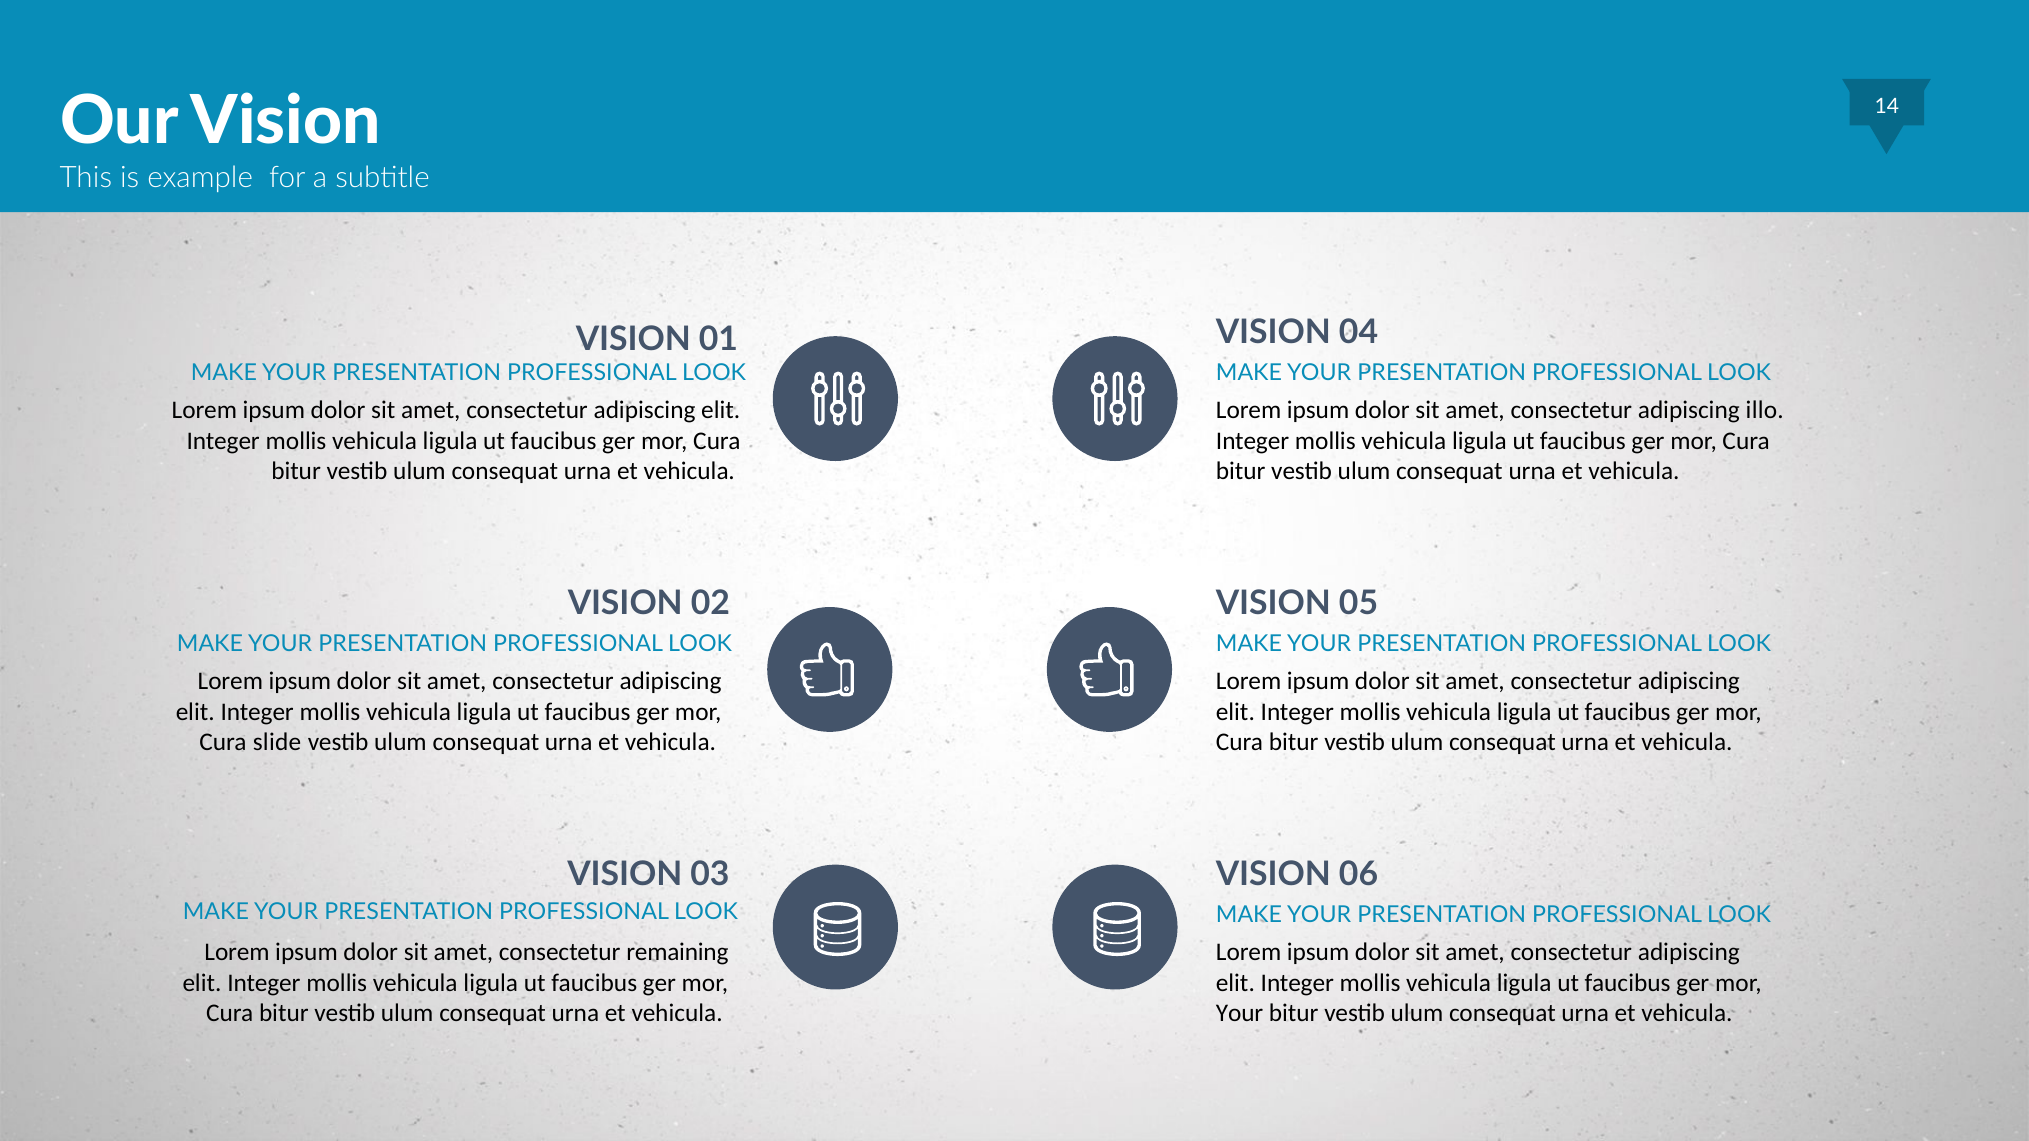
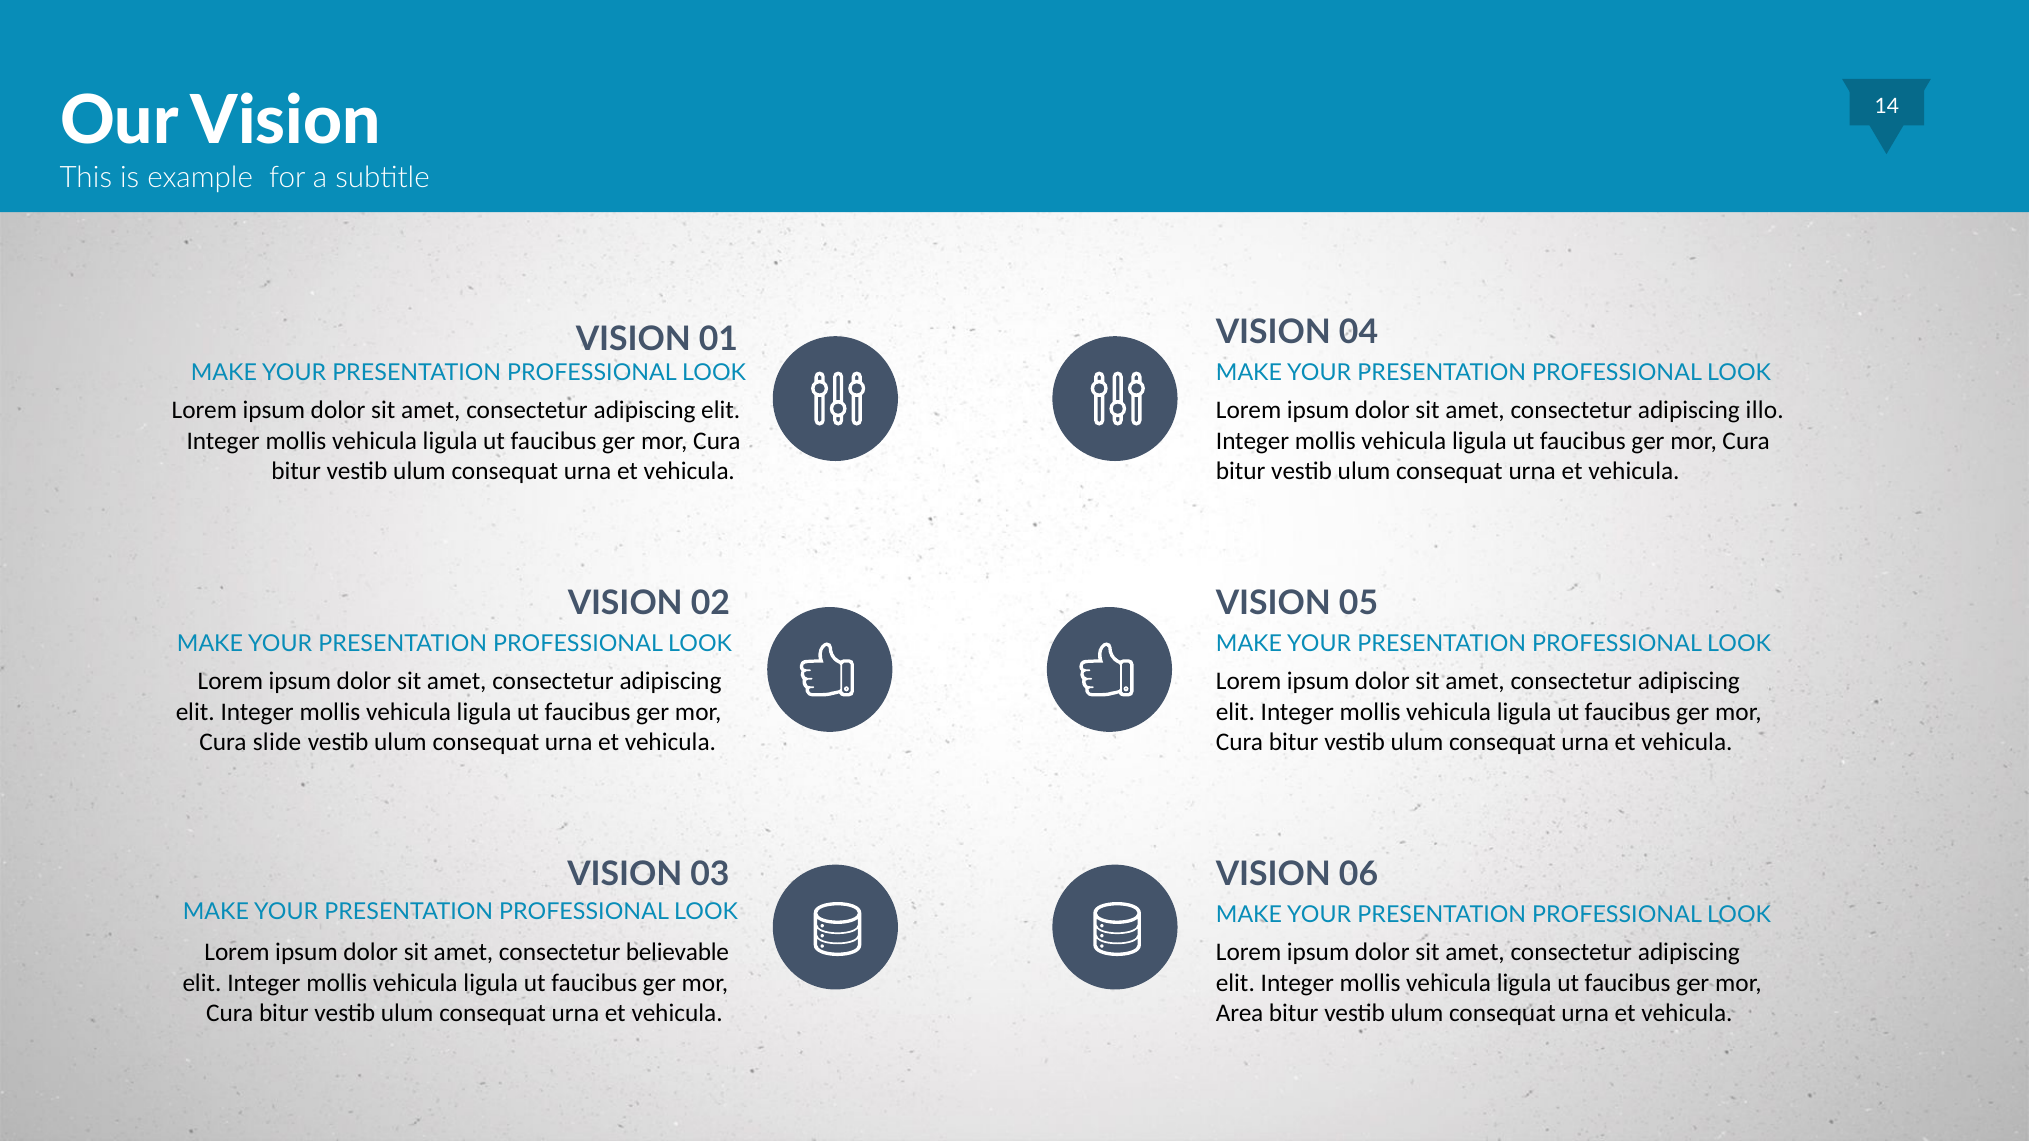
remaining: remaining -> believable (677, 953)
Your: Your -> Area (1240, 1013)
